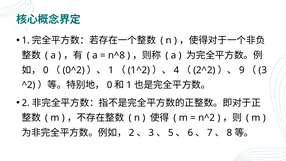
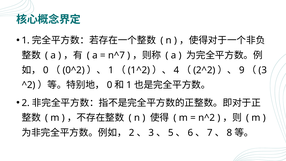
n^8: n^8 -> n^7 (116, 55)
